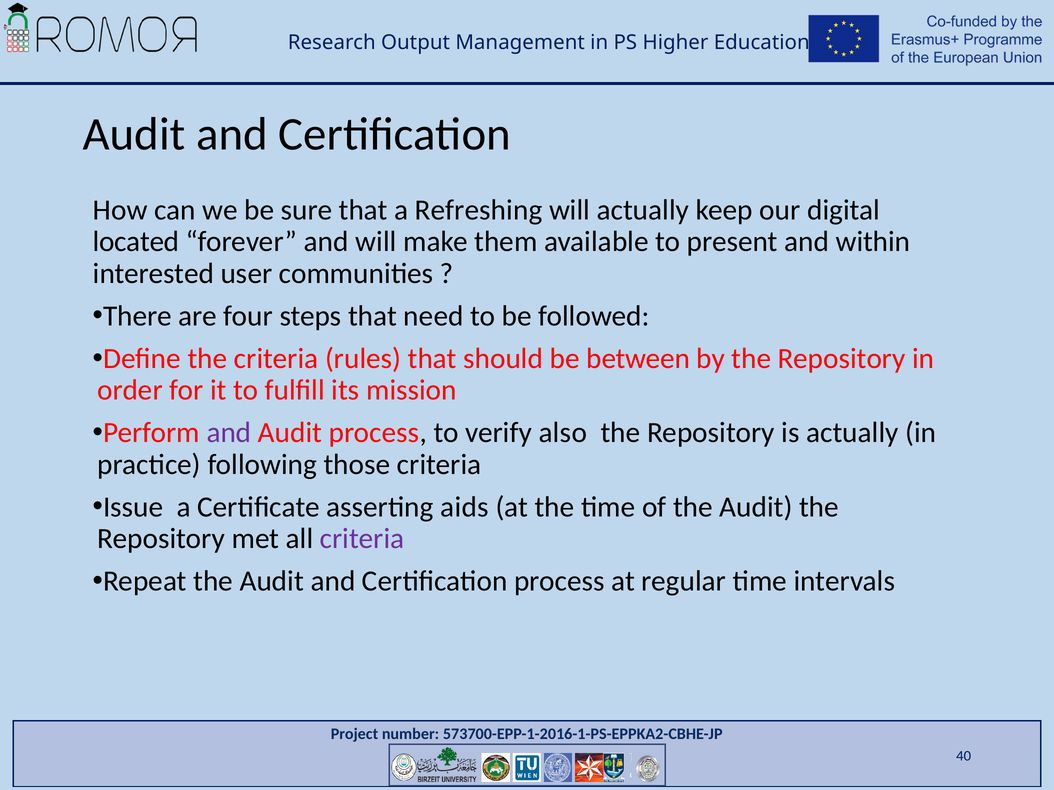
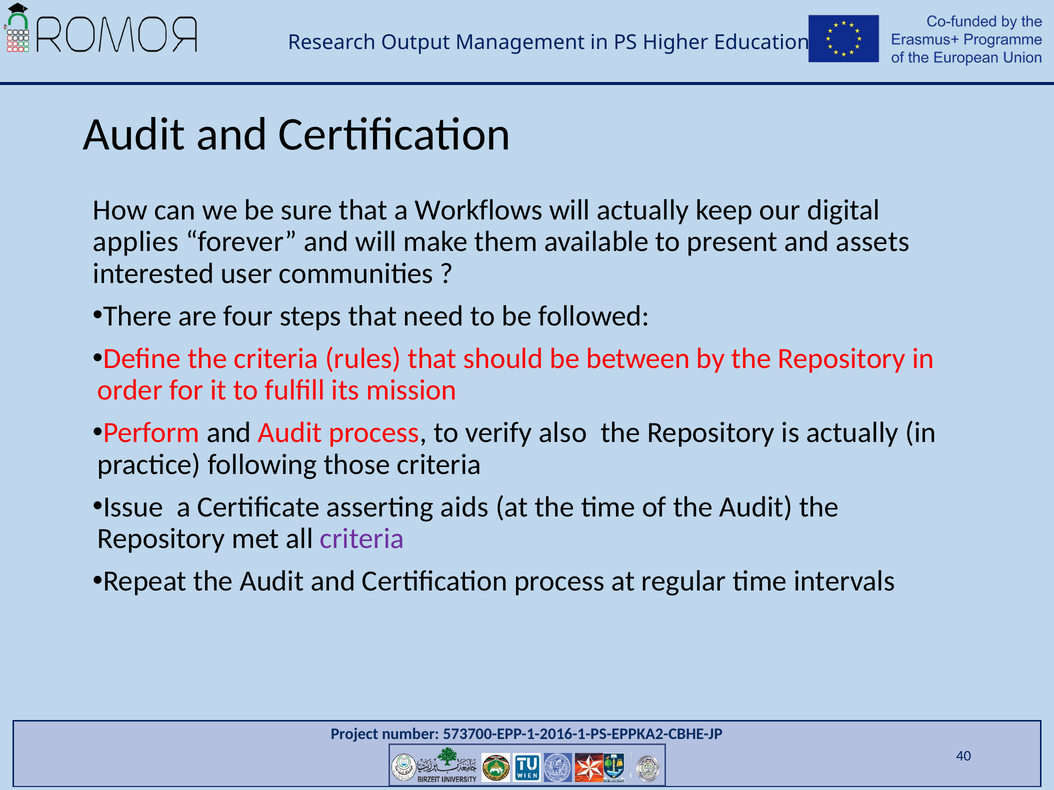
Refreshing: Refreshing -> Workflows (479, 210)
located: located -> applies (136, 242)
within: within -> assets (873, 242)
and colour: purple -> black (229, 433)
